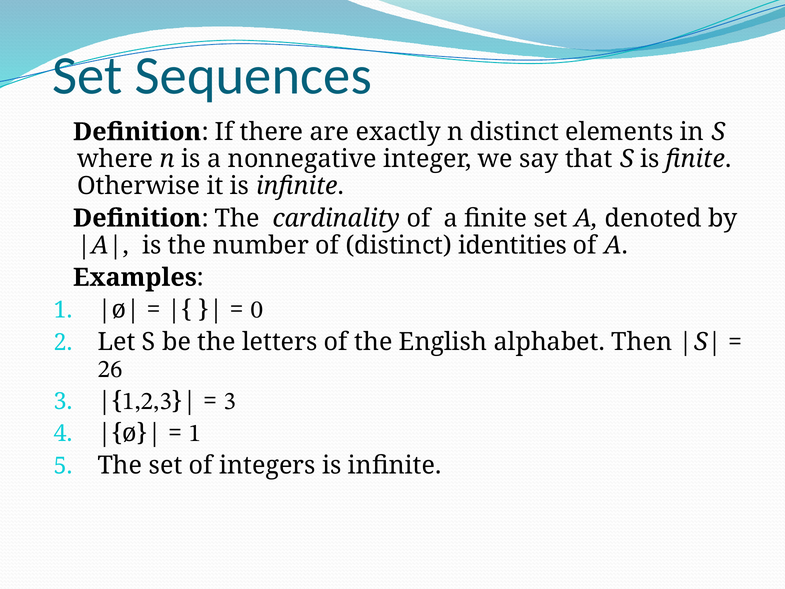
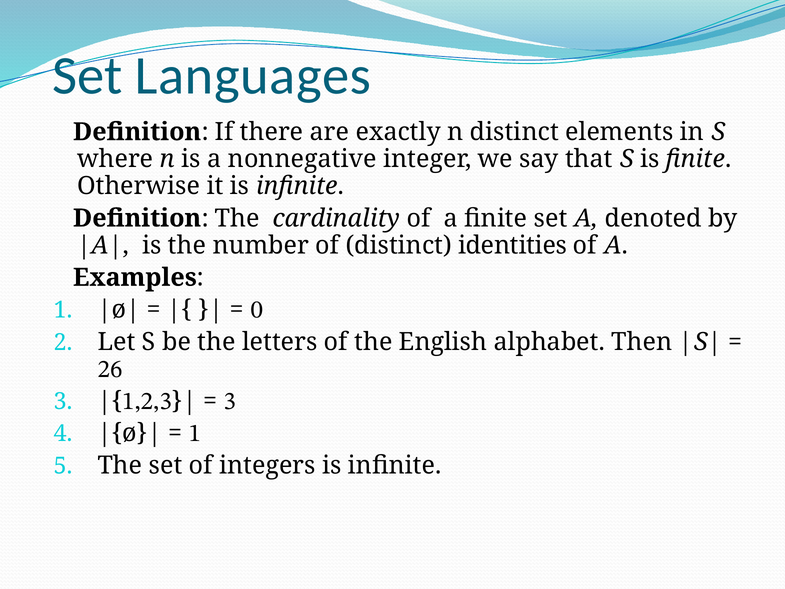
Sequences: Sequences -> Languages (253, 76)
